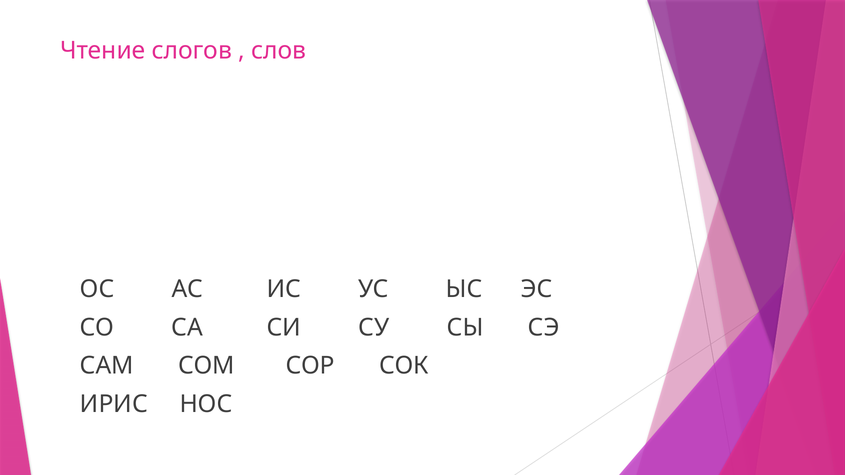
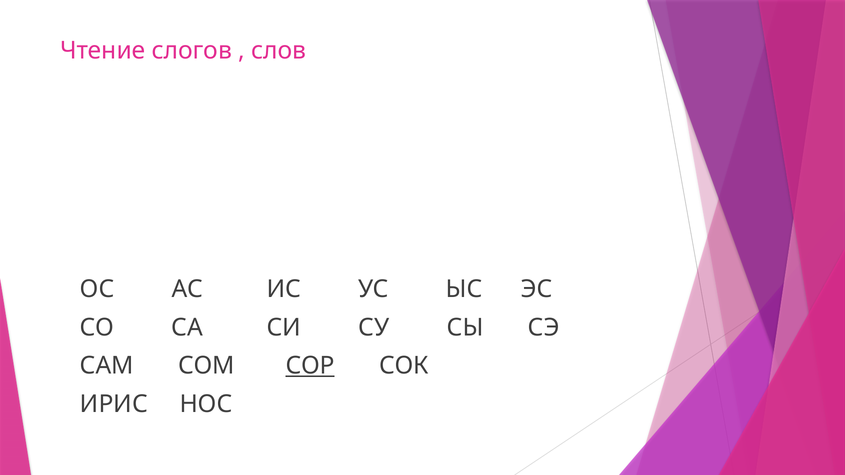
СОР underline: none -> present (310, 366)
